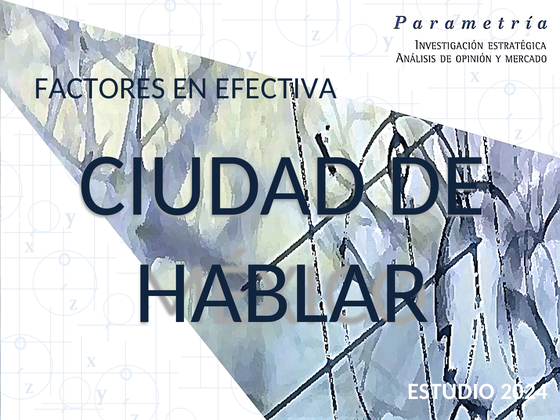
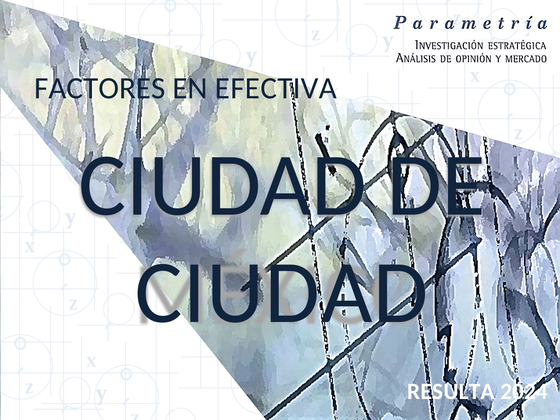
HABLAR: HABLAR -> CIUDAD (282, 293)
ESTUDIO: ESTUDIO -> RESULTA (451, 392)
